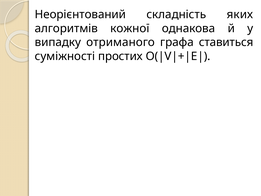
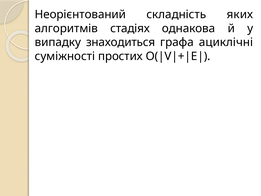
кожної: кожної -> стадіях (130, 28)
отриманого: отриманого -> знаходиться (121, 42)
ставиться: ставиться -> ациклічні (226, 42)
